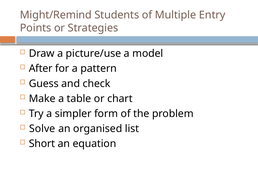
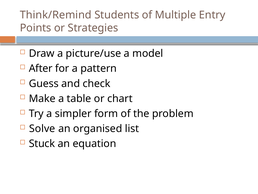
Might/Remind: Might/Remind -> Think/Remind (56, 15)
Short: Short -> Stuck (42, 143)
